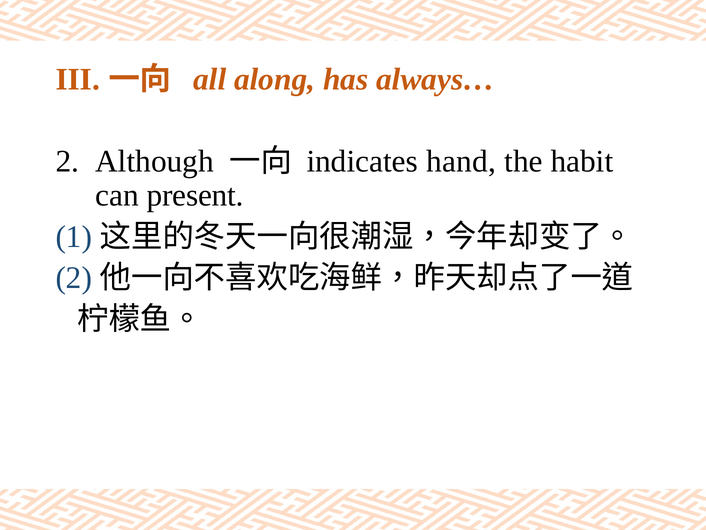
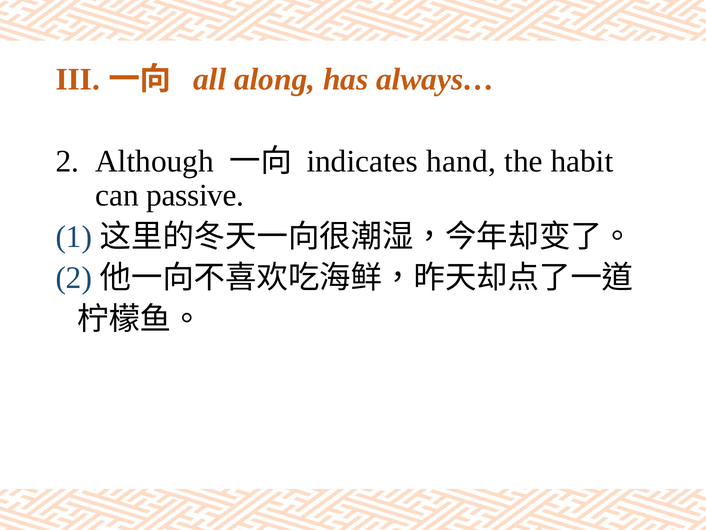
present: present -> passive (195, 195)
